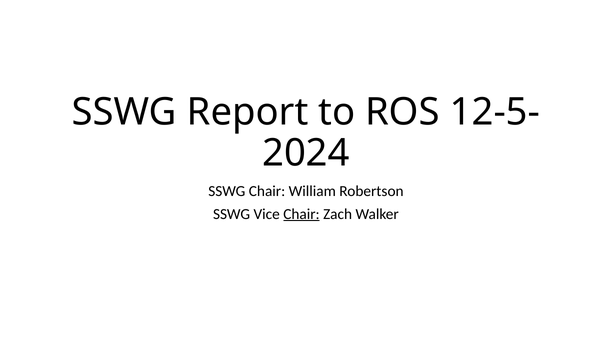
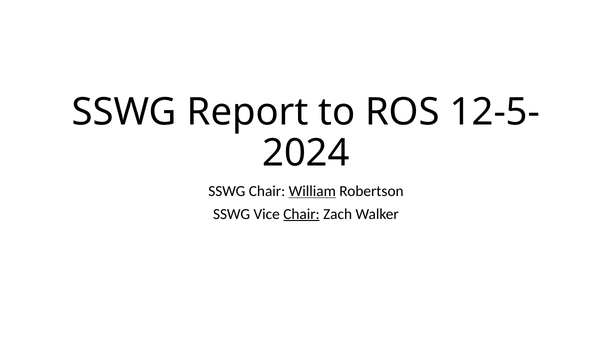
William underline: none -> present (312, 191)
